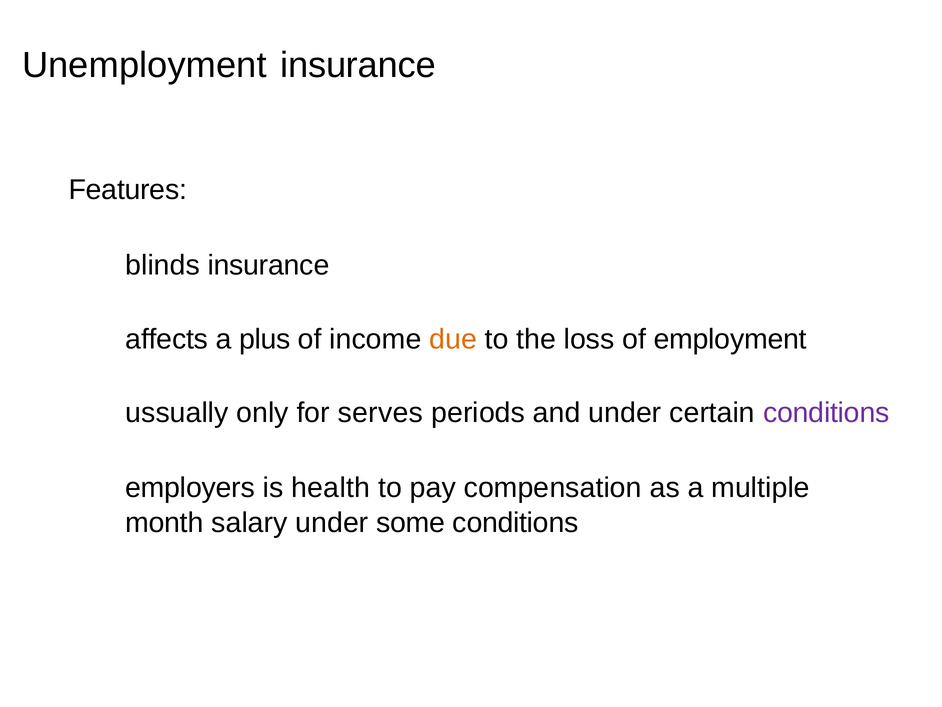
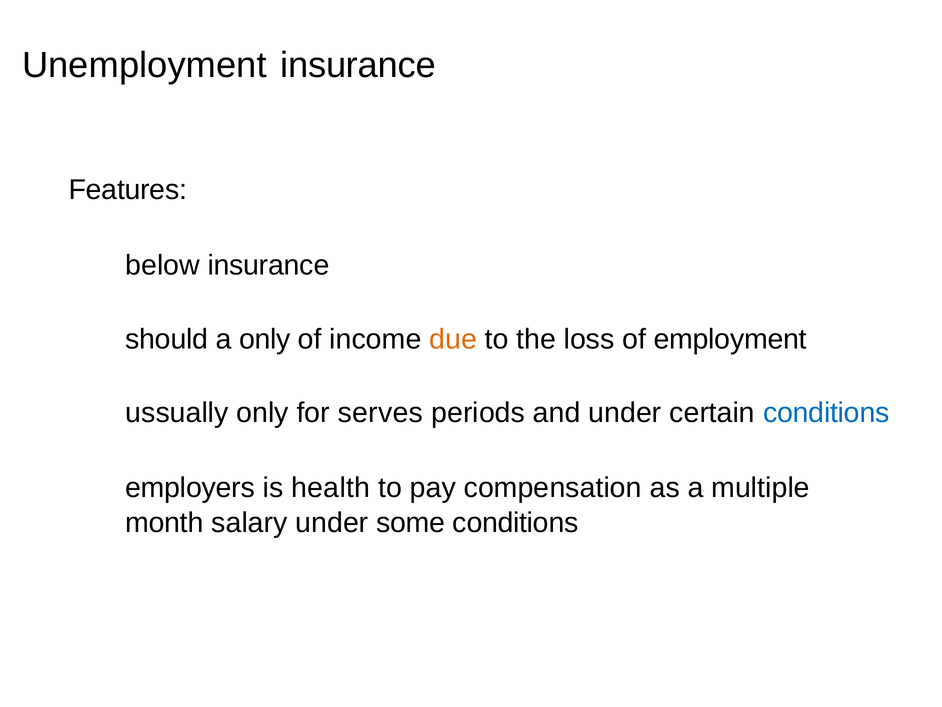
blinds: blinds -> below (163, 266)
affects: affects -> should (167, 339)
a plus: plus -> only (265, 339)
conditions colour: purple -> blue (826, 413)
